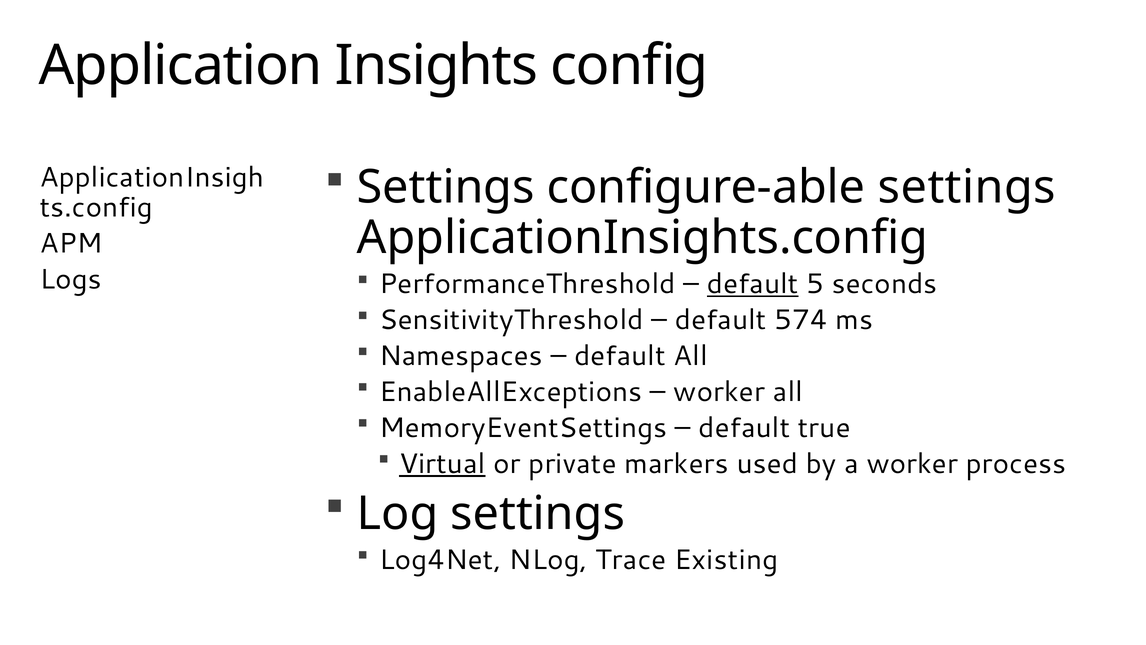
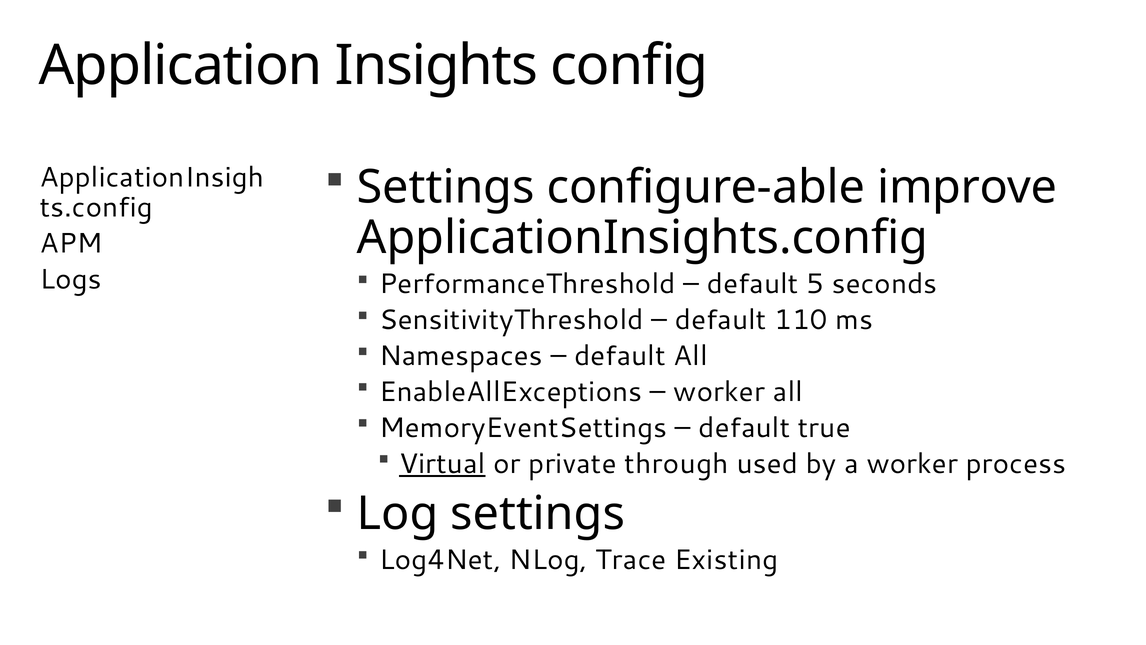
configure-able settings: settings -> improve (967, 187)
default underline: present -> none (753, 284)
574: 574 -> 110 (801, 320)
markers: markers -> through (677, 464)
